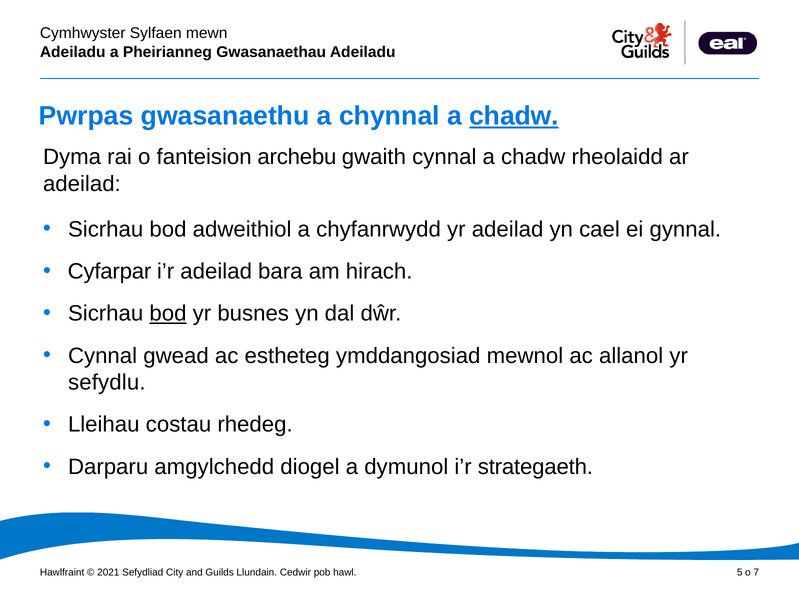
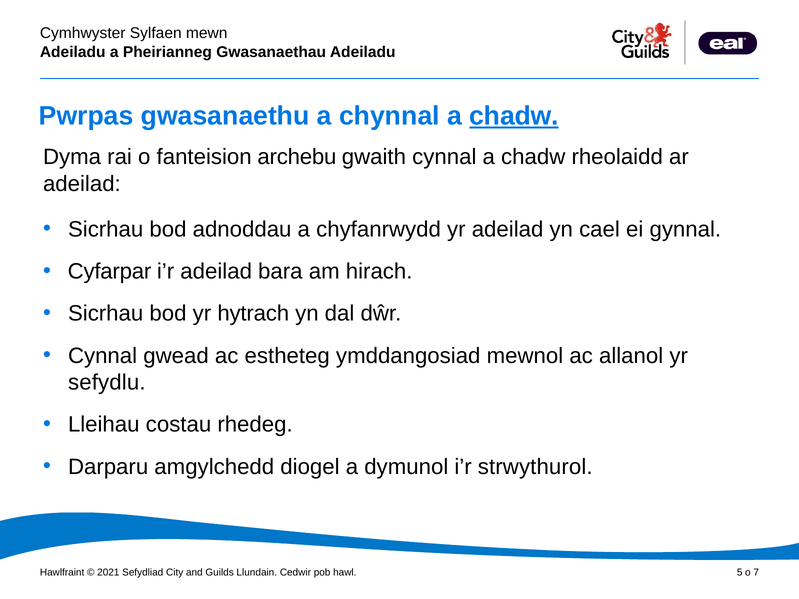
adweithiol: adweithiol -> adnoddau (242, 229)
bod underline: present -> none (168, 314)
busnes: busnes -> hytrach (253, 314)
strategaeth: strategaeth -> strwythurol (535, 467)
